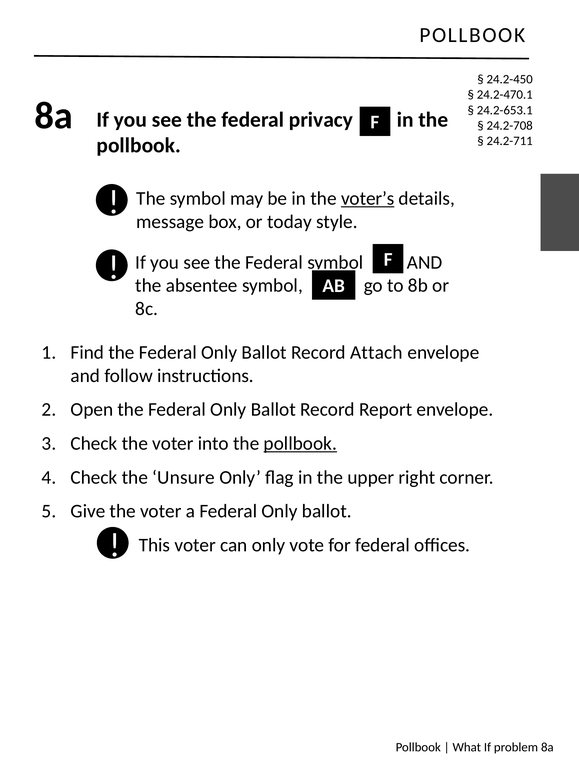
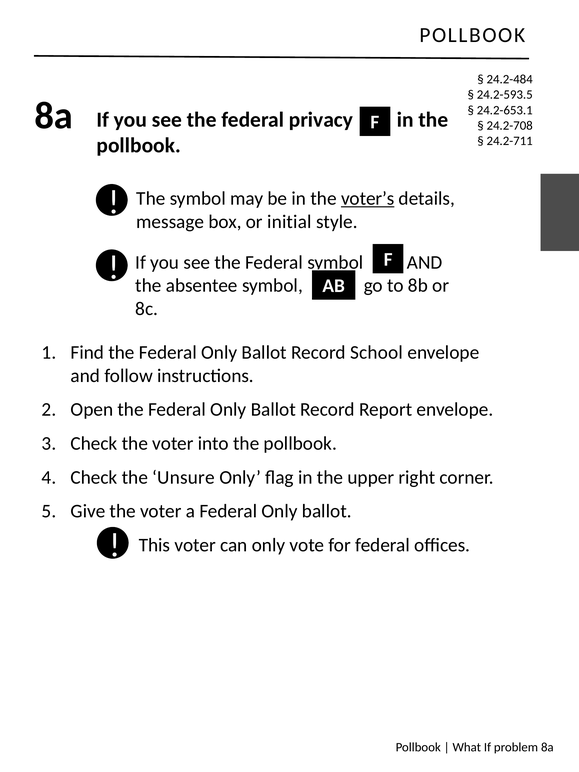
24.2-450: 24.2-450 -> 24.2-484 (510, 79)
24.2-470.1: 24.2-470.1 -> 24.2-593.5 (505, 95)
today: today -> initial (289, 222)
Attach: Attach -> School (376, 353)
pollbook underline: present -> none (300, 443)
